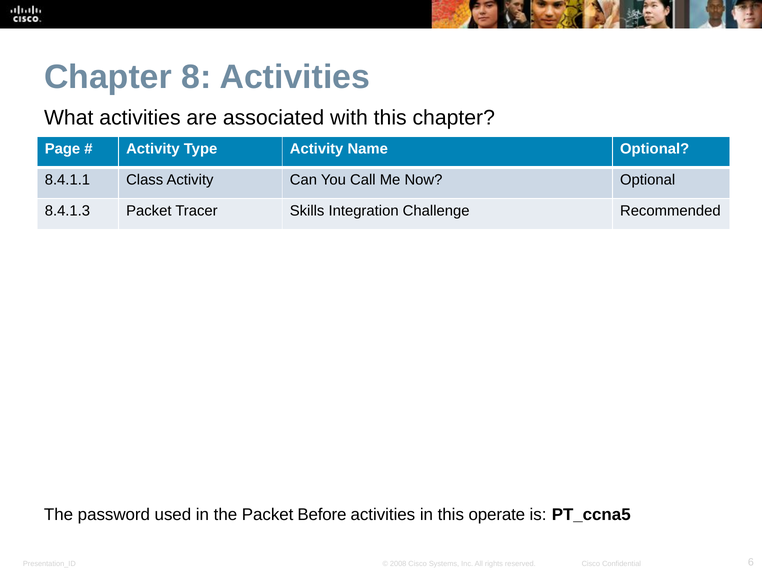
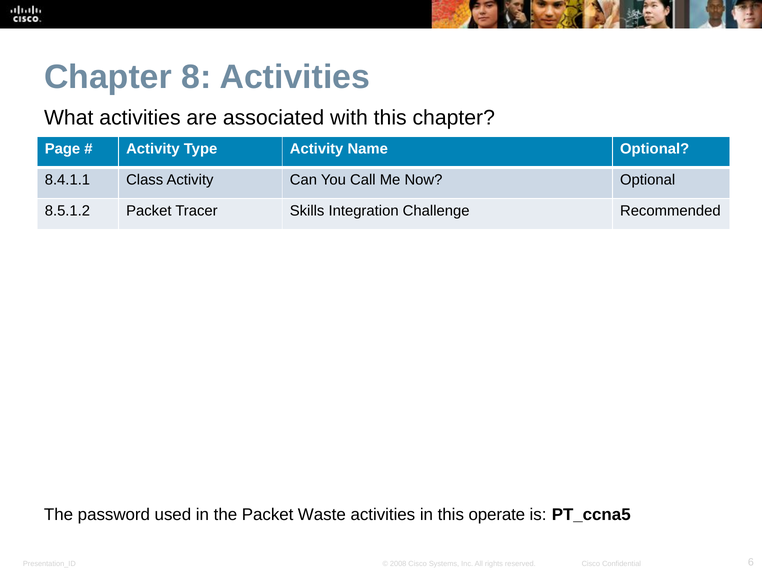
8.4.1.3: 8.4.1.3 -> 8.5.1.2 (67, 211)
Before: Before -> Waste (322, 515)
